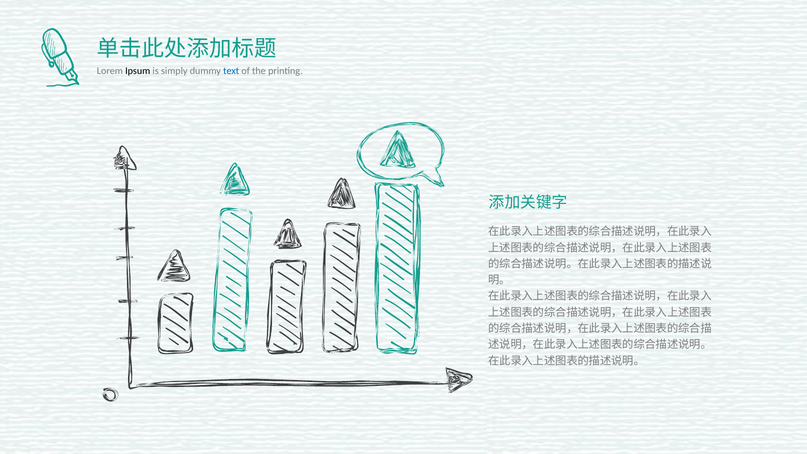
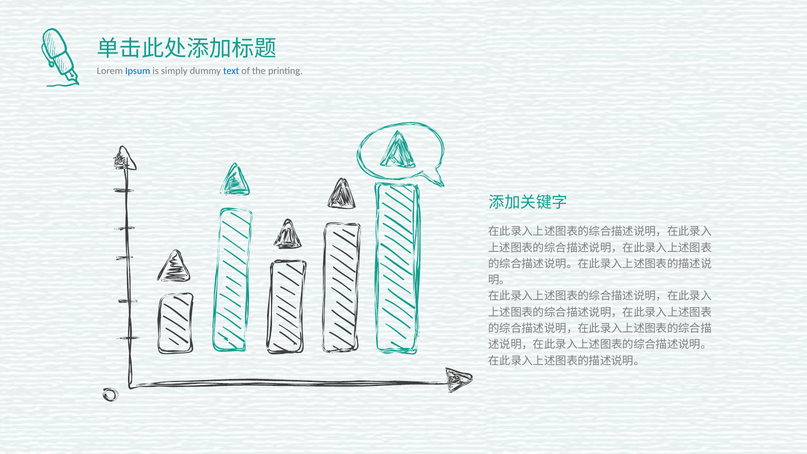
Ipsum colour: black -> blue (138, 71)
